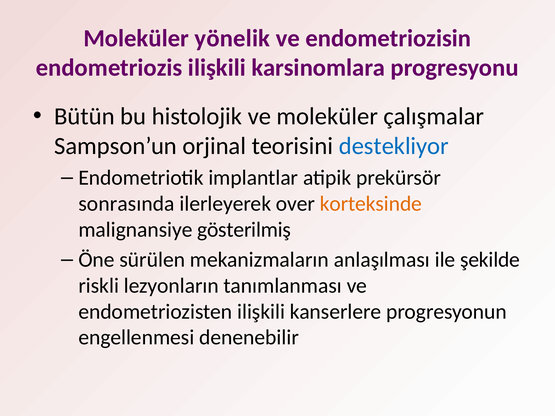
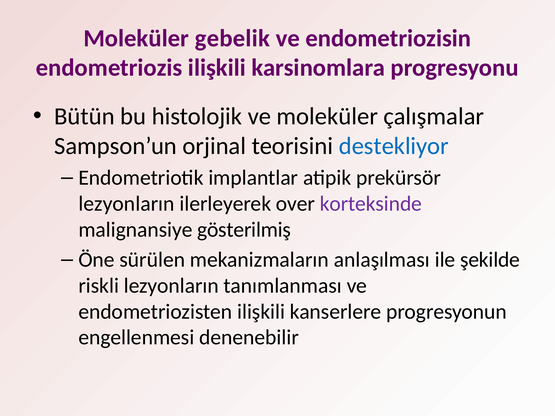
yönelik: yönelik -> gebelik (232, 38)
sonrasında: sonrasında -> lezyonların (127, 204)
korteksinde colour: orange -> purple (371, 204)
